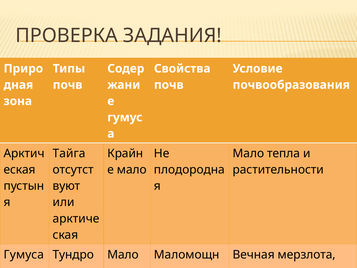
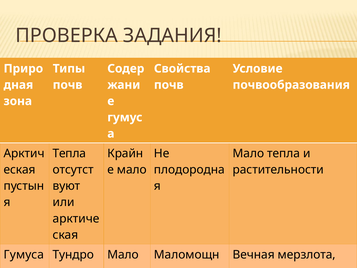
Тайга: Тайга -> Тепла (69, 153)
